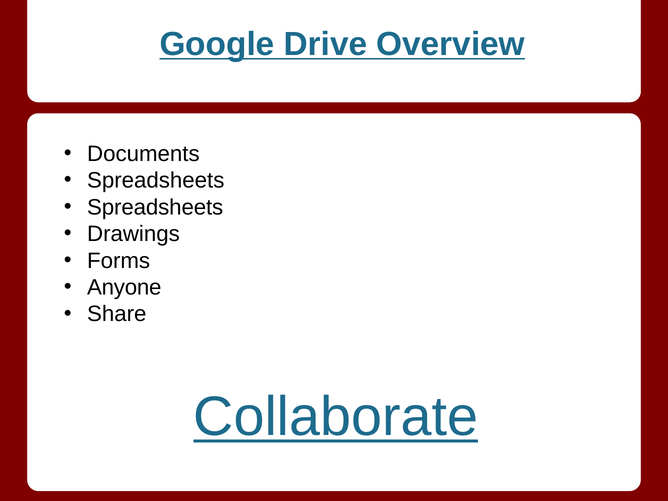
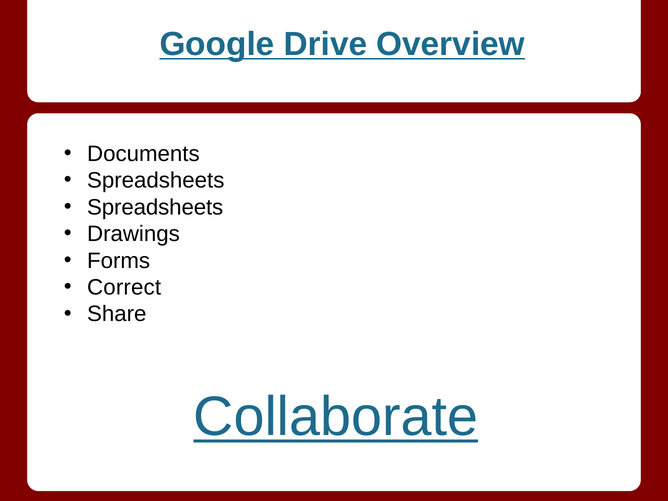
Anyone: Anyone -> Correct (124, 287)
